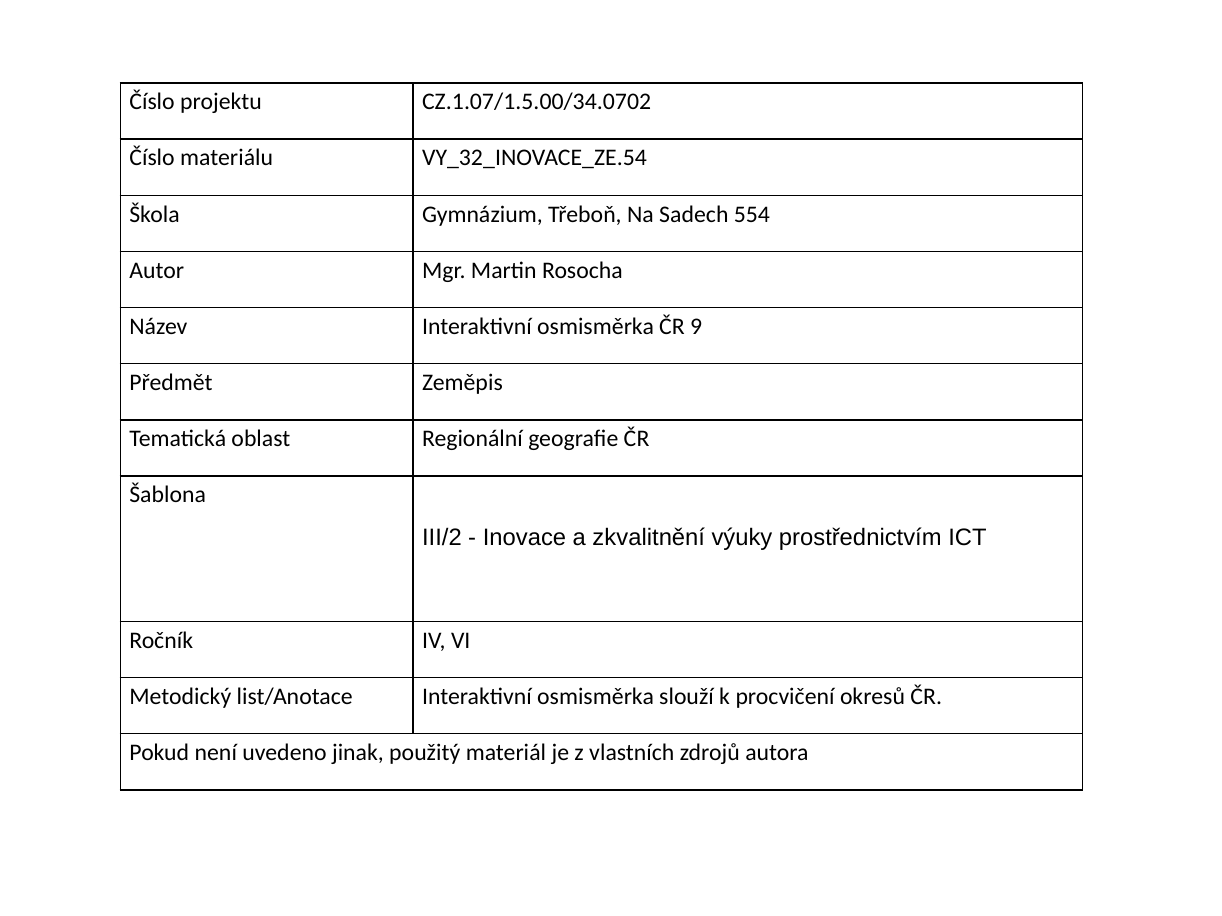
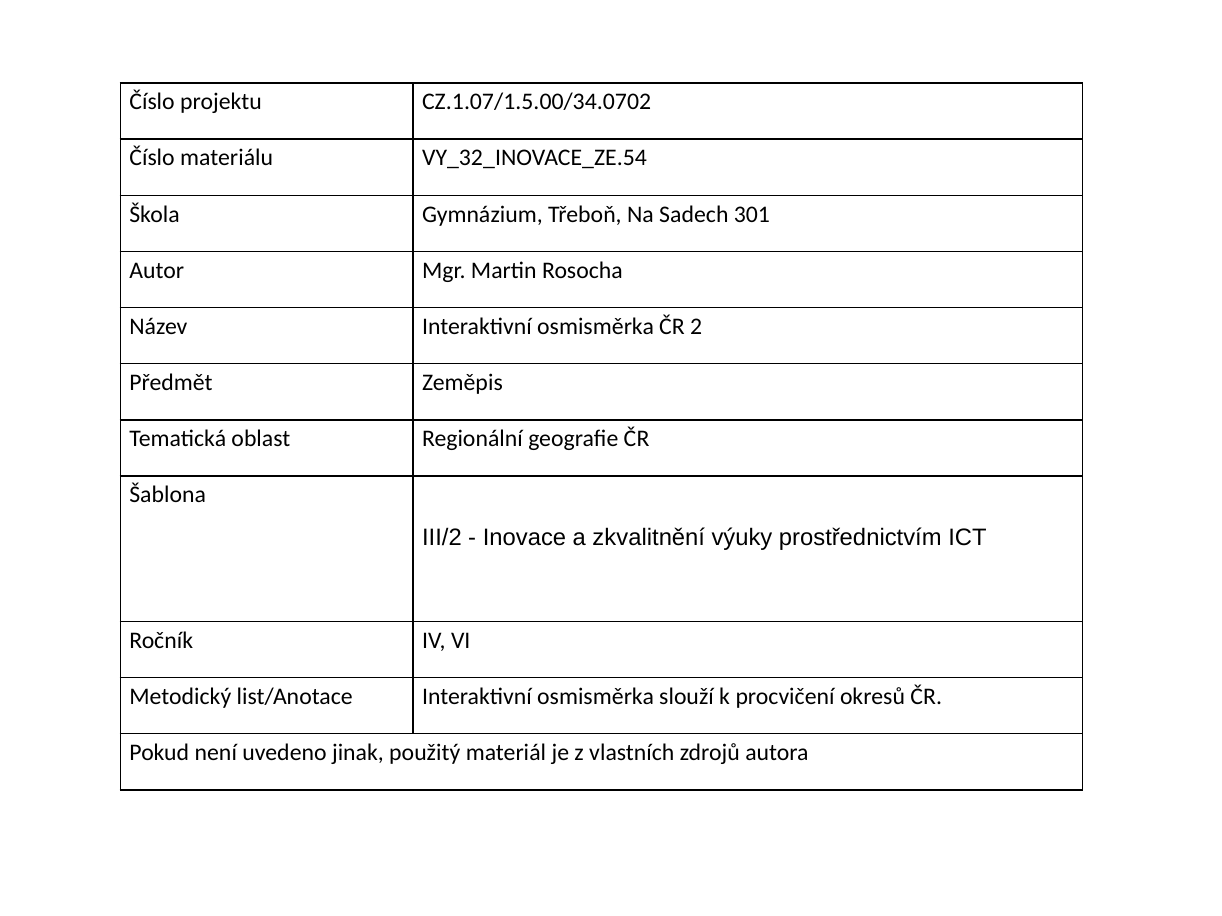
554: 554 -> 301 (752, 214)
9: 9 -> 2 (696, 327)
